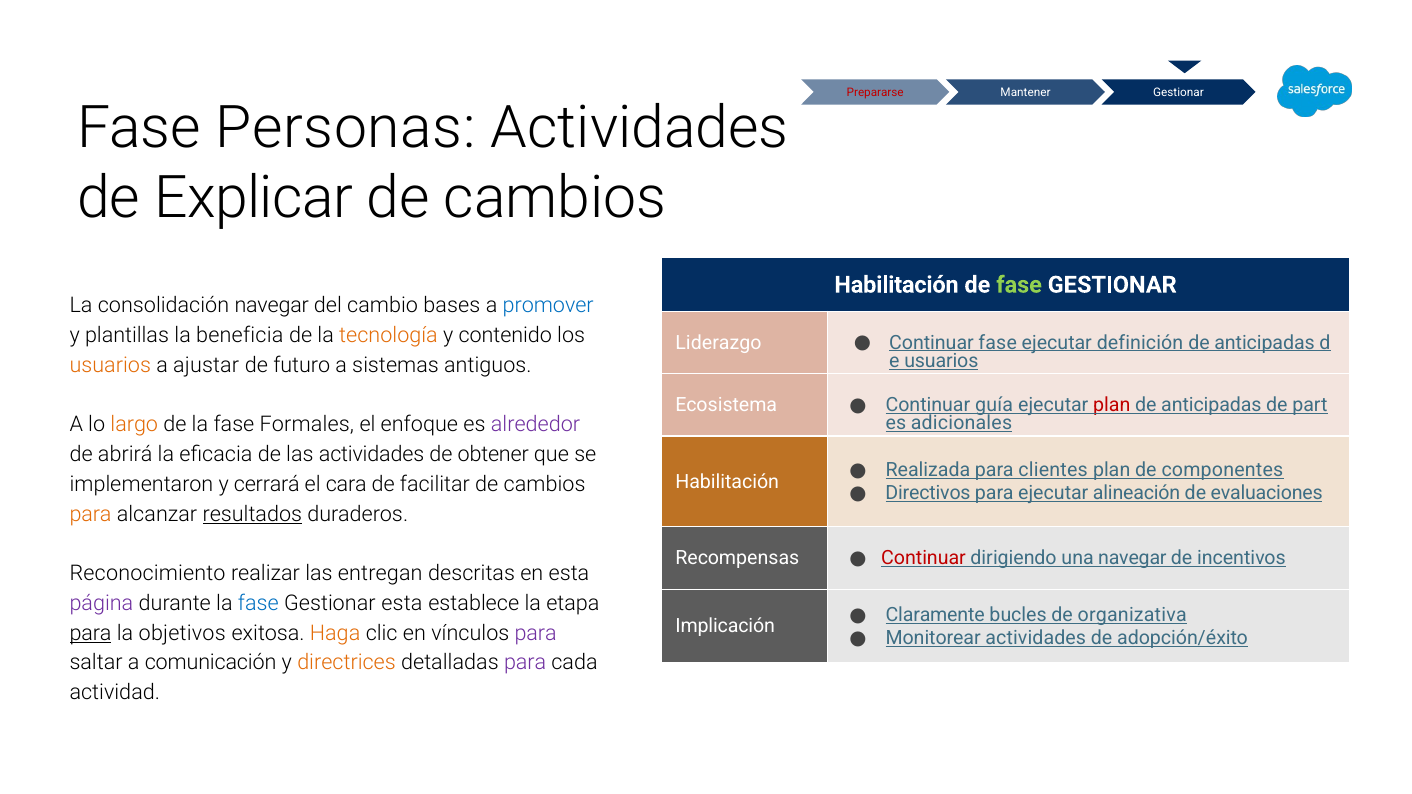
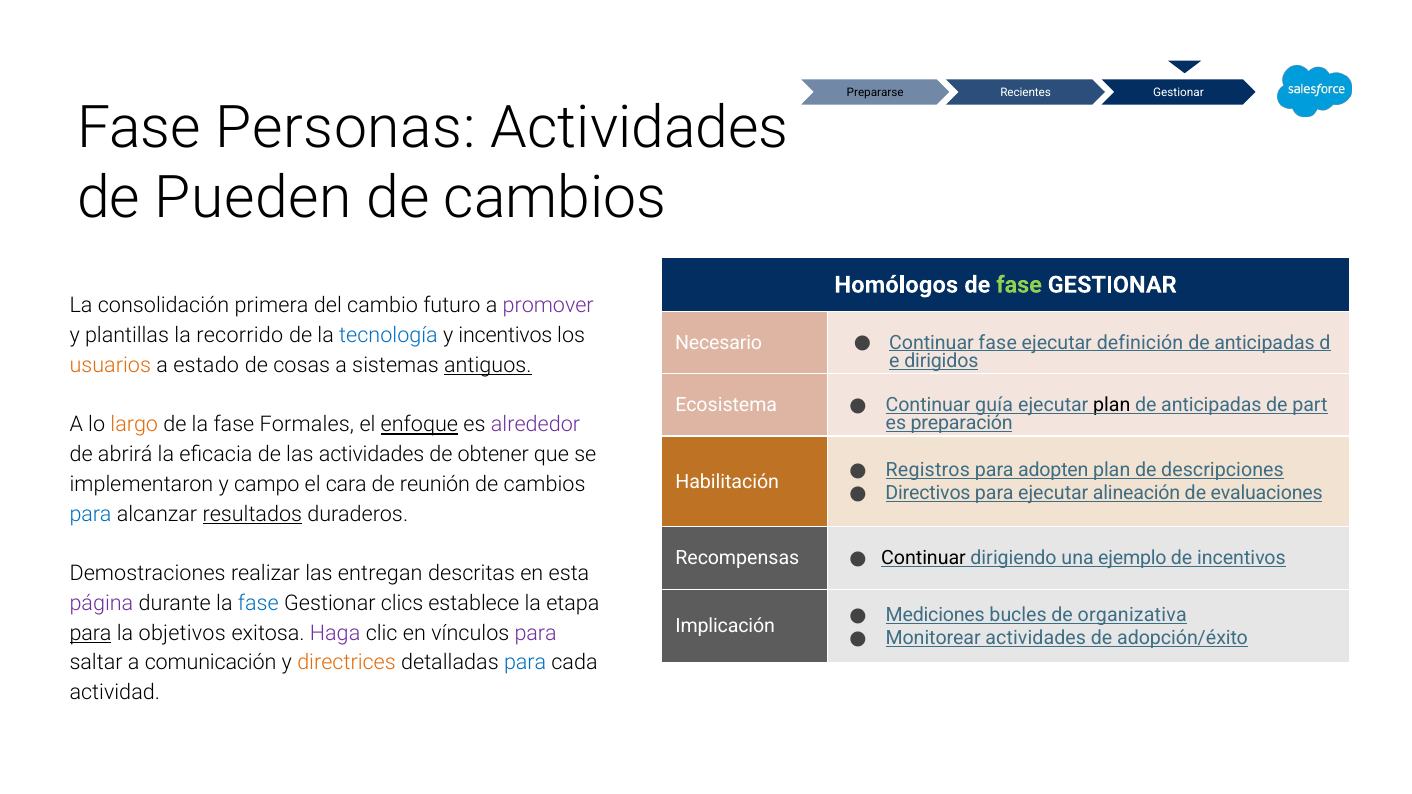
Prepararse colour: red -> black (875, 93)
Mantener: Mantener -> Recientes (1026, 93)
Explicar: Explicar -> Pueden (253, 198)
Habilitación: Habilitación -> Homólogos (896, 285)
consolidación navegar: navegar -> primera (272, 306)
bases: bases -> futuro (452, 306)
promover colour: blue -> purple (548, 306)
beneficia: beneficia -> recorrido (240, 336)
tecnología colour: orange -> blue (388, 336)
y contenido: contenido -> incentivos (505, 336)
Liderazgo: Liderazgo -> Necesario (719, 343)
usuarios: usuarios -> dirigidos (941, 361)
ajustar: ajustar -> estado (206, 365)
futuro: futuro -> cosas (302, 365)
antiguos underline: none -> present (488, 365)
plan colour: red -> black (1112, 405)
adicionales: adicionales -> preparación (962, 423)
enfoque underline: none -> present (419, 425)
Realizada: Realizada -> Registros (928, 470)
clientes: clientes -> adopten (1053, 470)
componentes: componentes -> descripciones (1222, 470)
cerrará: cerrará -> campo (267, 484)
facilitar: facilitar -> reunión (435, 484)
para colour: orange -> blue (91, 514)
Continuar colour: red -> black (924, 558)
una navegar: navegar -> ejemplo (1132, 558)
Reconocimiento: Reconocimiento -> Demostraciones (148, 574)
Gestionar esta: esta -> clics (402, 603)
Claramente: Claramente -> Mediciones (935, 615)
Haga colour: orange -> purple (335, 633)
para colour: purple -> blue (525, 663)
